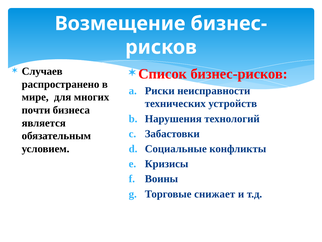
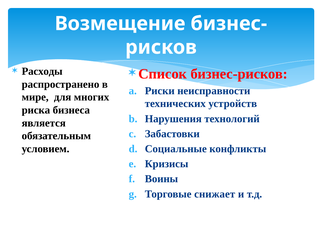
Случаев: Случаев -> Расходы (42, 71)
почти: почти -> риска (36, 110)
